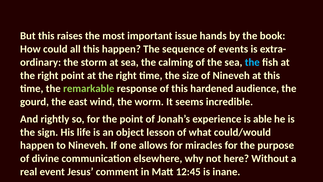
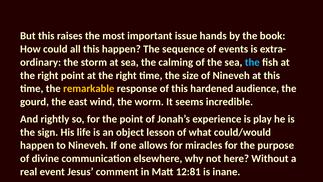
remarkable colour: light green -> yellow (89, 88)
able: able -> play (262, 119)
12:45: 12:45 -> 12:81 (188, 171)
